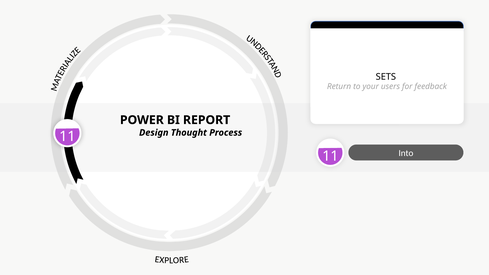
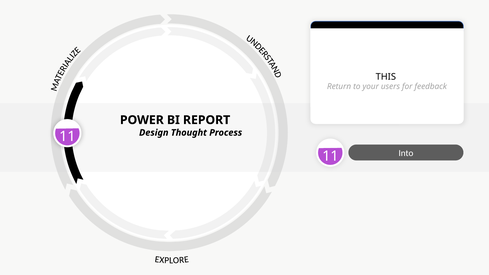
SETS: SETS -> THIS (386, 77)
